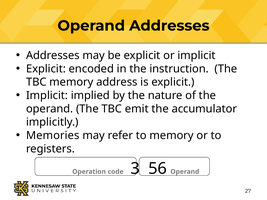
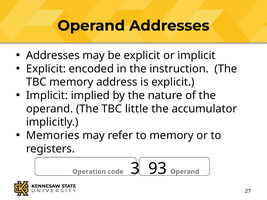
emit: emit -> little (137, 109)
56: 56 -> 93 (158, 169)
